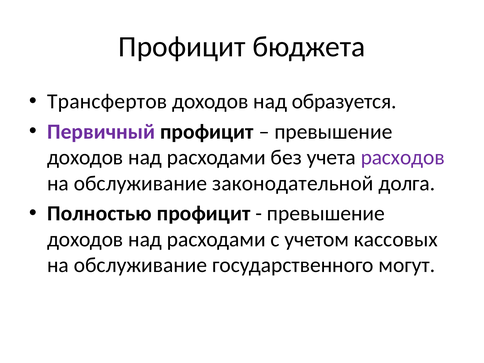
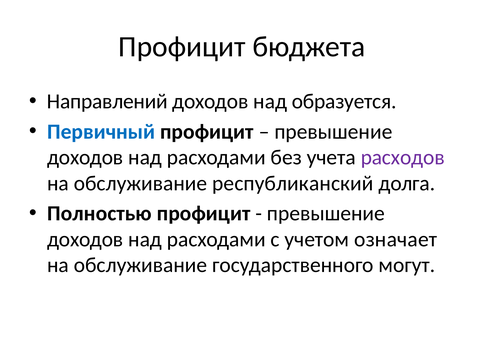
Трансфертов: Трансфертов -> Направлений (107, 102)
Первичный colour: purple -> blue (101, 132)
законодательной: законодательной -> республиканский (293, 183)
кассовых: кассовых -> означает (396, 239)
